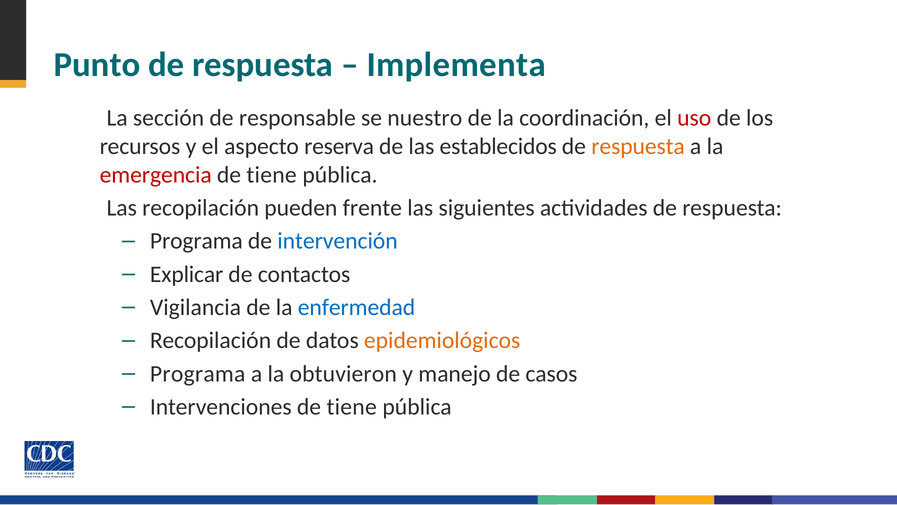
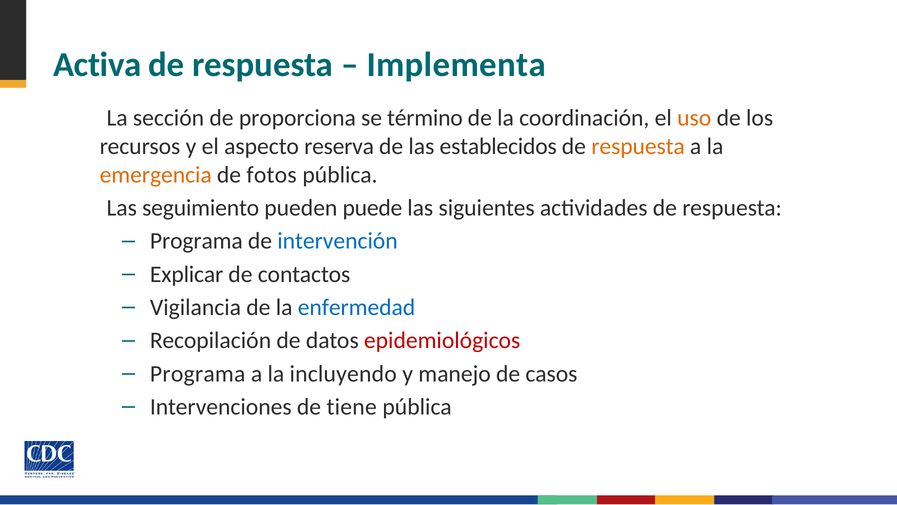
Punto: Punto -> Activa (97, 65)
responsable: responsable -> proporciona (297, 118)
nuestro: nuestro -> término (425, 118)
uso colour: red -> orange (694, 118)
emergencia colour: red -> orange (156, 175)
tiene: tiene -> fotos (272, 175)
recopilación: recopilación -> seguimiento (201, 208)
frente: frente -> puede (372, 208)
epidemiológicos colour: orange -> red (442, 340)
obtuvieron: obtuvieron -> incluyendo (343, 373)
